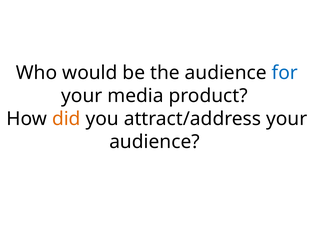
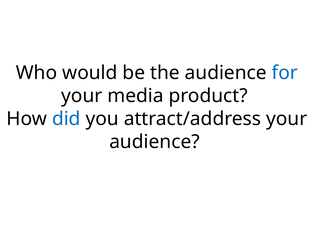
did colour: orange -> blue (66, 119)
